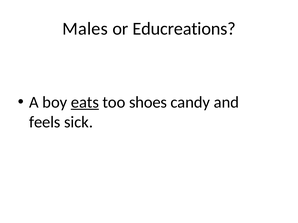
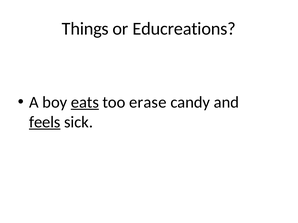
Males: Males -> Things (85, 29)
shoes: shoes -> erase (148, 102)
feels underline: none -> present (45, 122)
